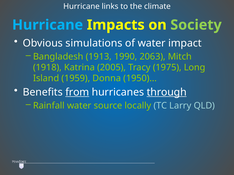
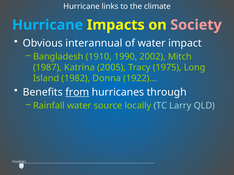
Society colour: light green -> pink (196, 25)
simulations: simulations -> interannual (94, 43)
1913: 1913 -> 1910 (99, 57)
2063: 2063 -> 2002 (153, 57)
1918: 1918 -> 1987 (47, 68)
1959: 1959 -> 1982 (76, 79)
1950)…: 1950)… -> 1922)… (140, 79)
through underline: present -> none (167, 92)
